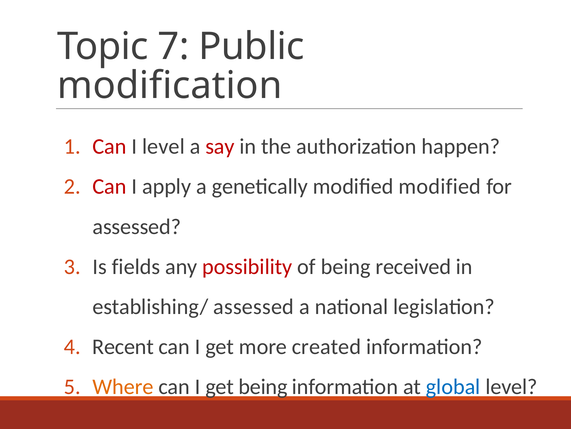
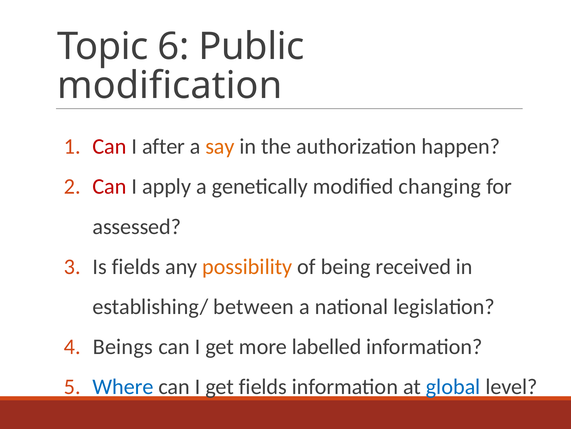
7: 7 -> 6 (173, 46)
I level: level -> after (164, 146)
say colour: red -> orange (220, 146)
modified modified: modified -> changing (440, 186)
possibility colour: red -> orange (247, 266)
establishing/ assessed: assessed -> between (254, 306)
Recent: Recent -> Beings (123, 346)
created: created -> labelled (327, 346)
Where colour: orange -> blue (123, 386)
get being: being -> fields (263, 386)
